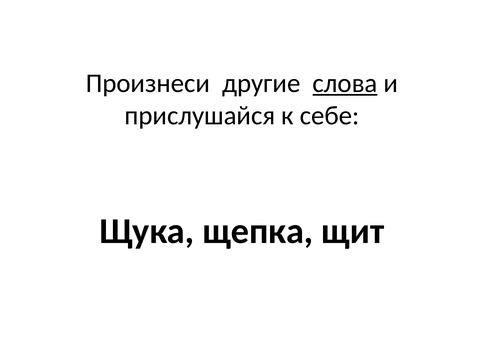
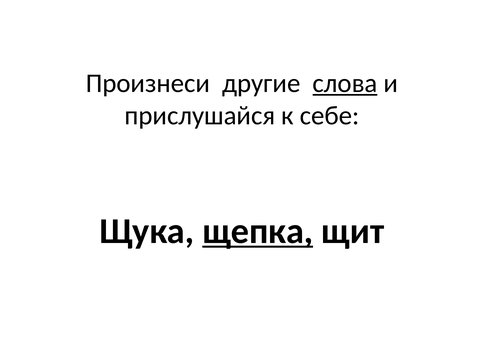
щепка underline: none -> present (258, 231)
